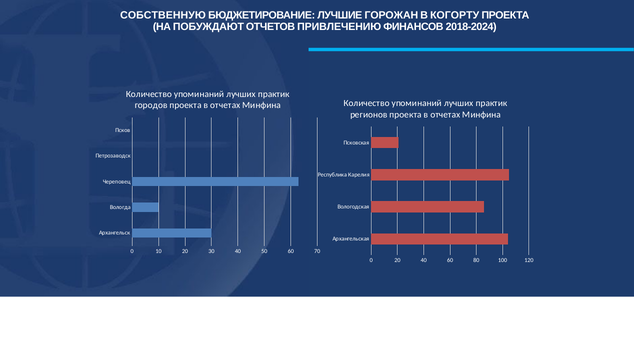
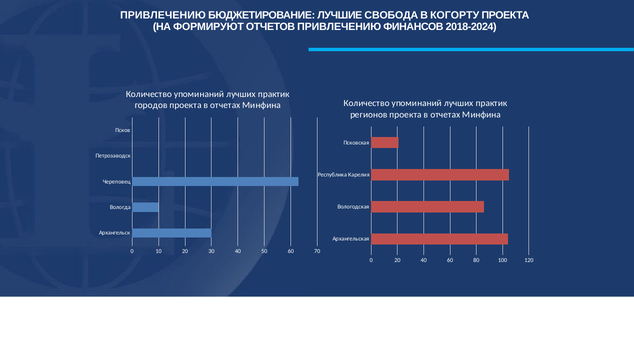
СОБСТВЕННУЮ: СОБСТВЕННУЮ -> ПРИВЛЕЧЕНИЮ (163, 15)
ГОРОЖАН: ГОРОЖАН -> СВОБОДА (391, 15)
ПОБУЖДАЮТ: ПОБУЖДАЮТ -> ФОРМИРУЮТ (209, 27)
